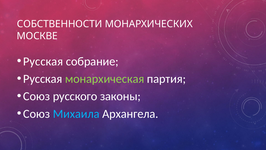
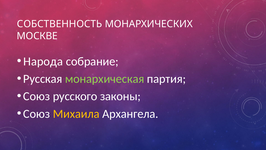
СОБСТВЕННОСТИ: СОБСТВЕННОСТИ -> СОБСТВЕННОСТЬ (60, 24)
Русская: Русская -> Народа (43, 61)
Михаила colour: light blue -> yellow (76, 114)
